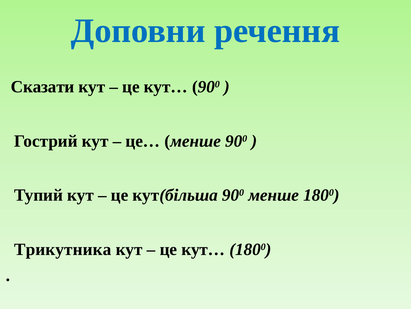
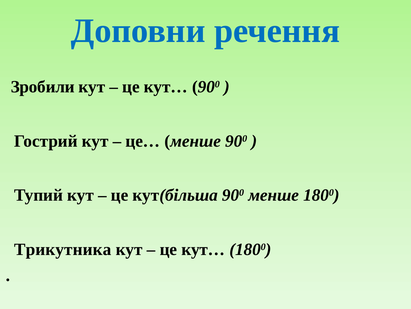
Сказати: Сказати -> Зробили (43, 87)
